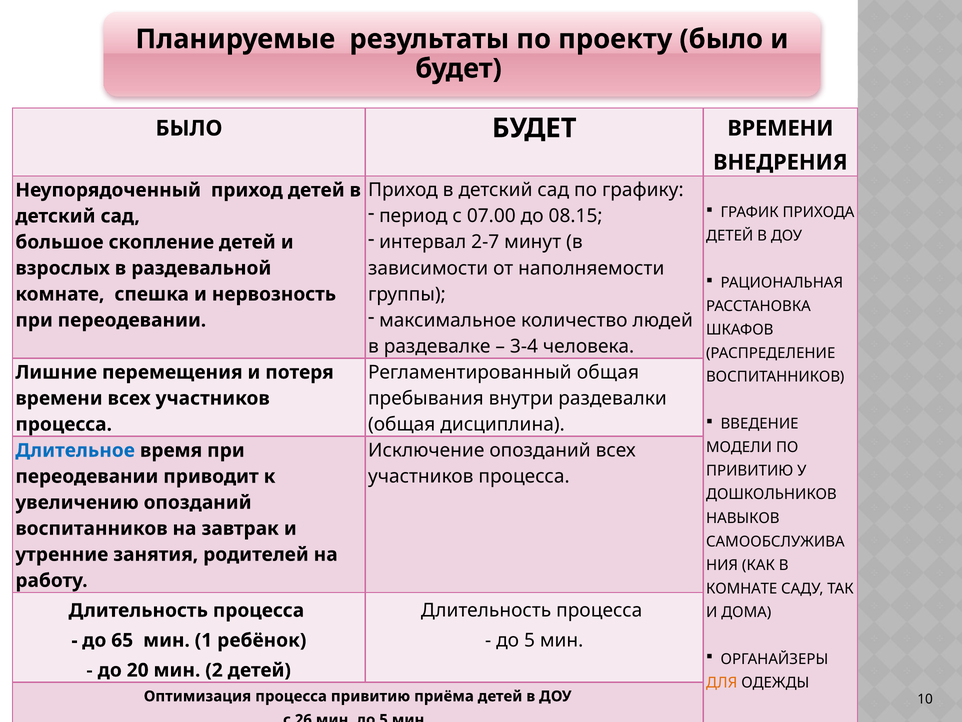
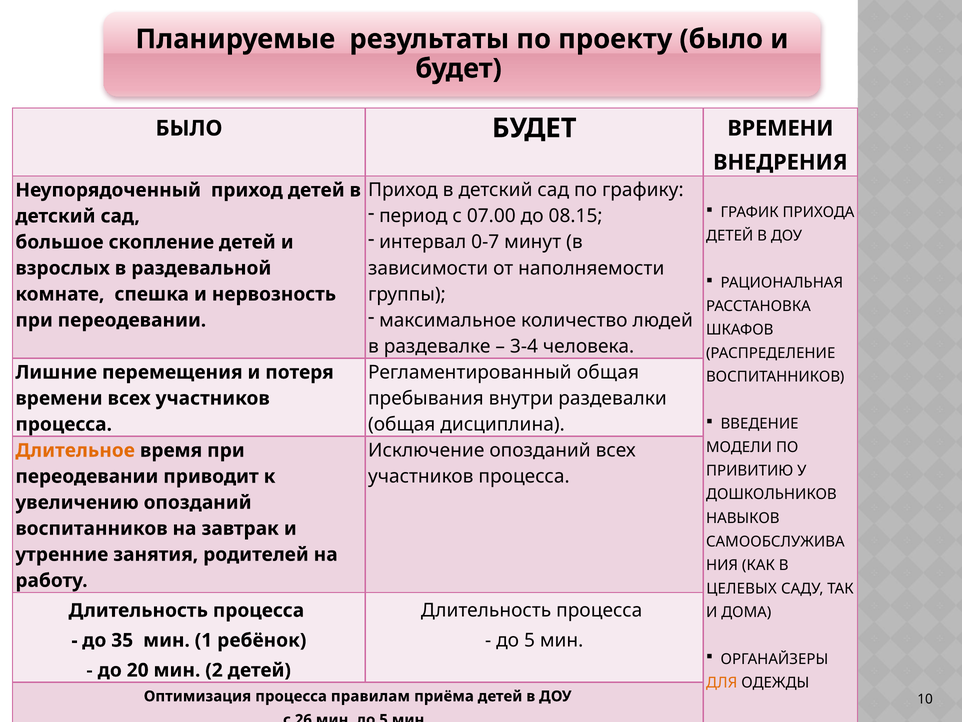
2-7: 2-7 -> 0-7 (485, 242)
Длительное colour: blue -> orange (75, 450)
КОМНАТЕ: КОМНАТЕ -> ЦЕЛЕВЫХ (742, 588)
65: 65 -> 35 (122, 640)
процесса привитию: привитию -> правилам (370, 696)
